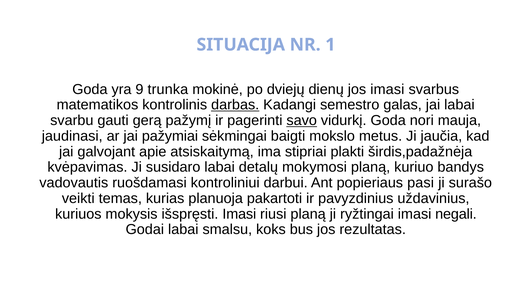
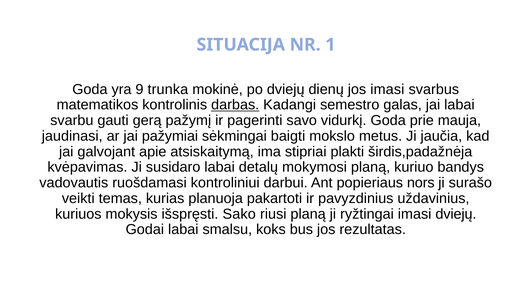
savo underline: present -> none (302, 121)
nori: nori -> prie (422, 121)
pasi: pasi -> nors (421, 183)
išspręsti Imasi: Imasi -> Sako (239, 214)
imasi negali: negali -> dviejų (456, 214)
